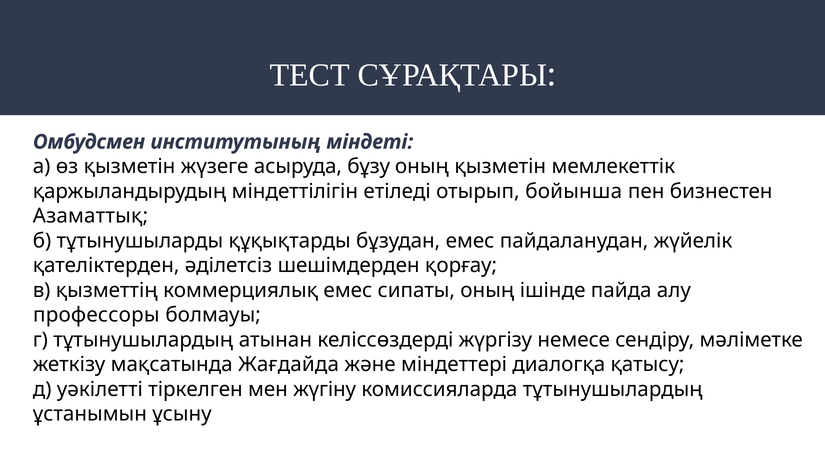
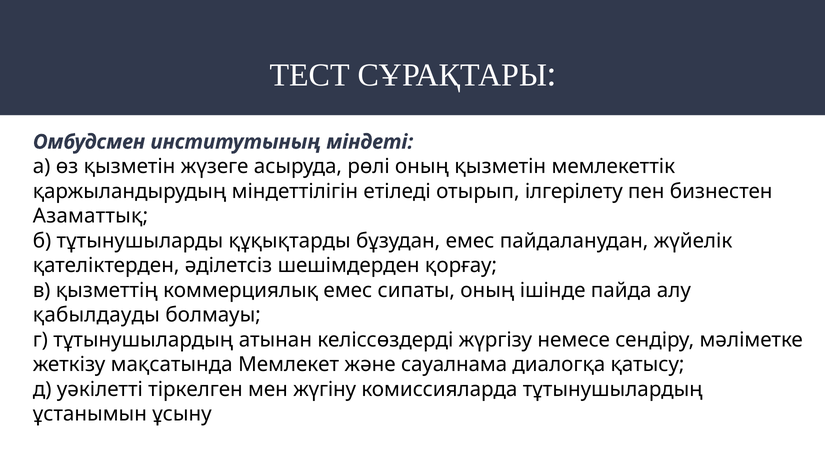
бұзу: бұзу -> рөлі (369, 167)
бойынша: бойынша -> ілгерілету (574, 191)
профессоры: профессоры -> қабылдауды (96, 315)
Жағдайда: Жағдайда -> Мемлекет (289, 365)
міндеттері: міндеттері -> сауалнама (454, 365)
